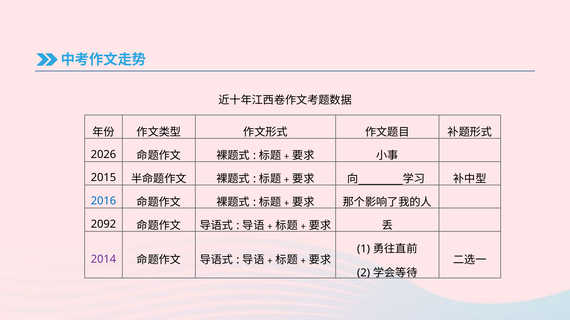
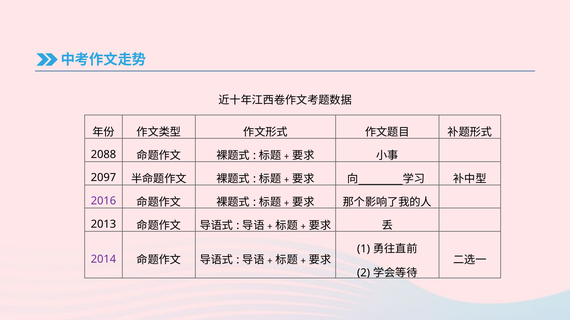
2026: 2026 -> 2088 (103, 155)
2015: 2015 -> 2097 (103, 178)
2016 colour: blue -> purple (103, 201)
2092: 2092 -> 2013 (103, 225)
